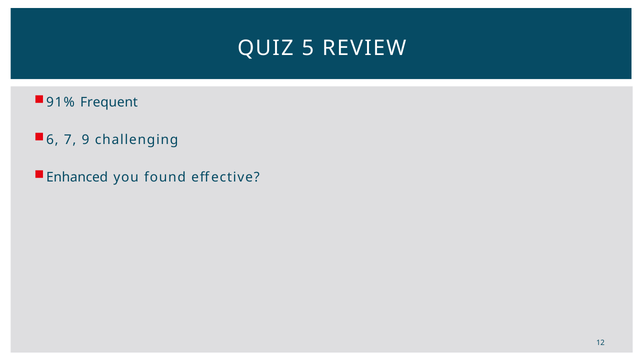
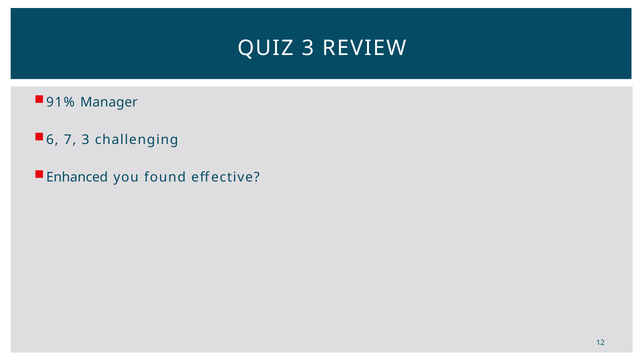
QUIZ 5: 5 -> 3 (308, 48)
Frequent: Frequent -> Manager (109, 102)
7 9: 9 -> 3 (86, 140)
